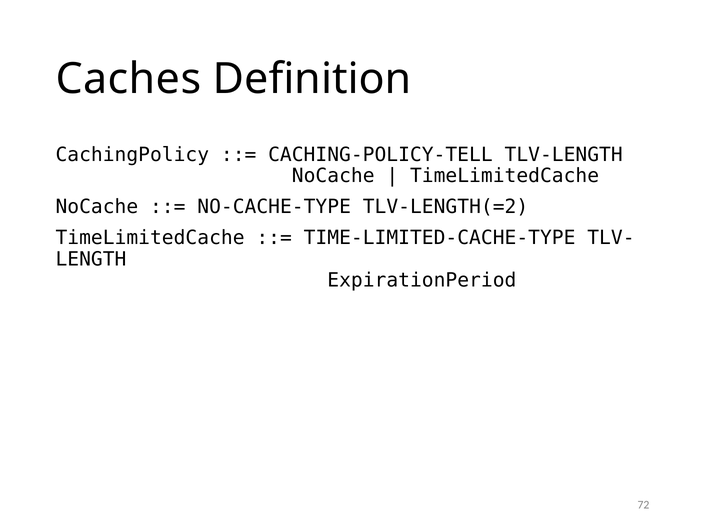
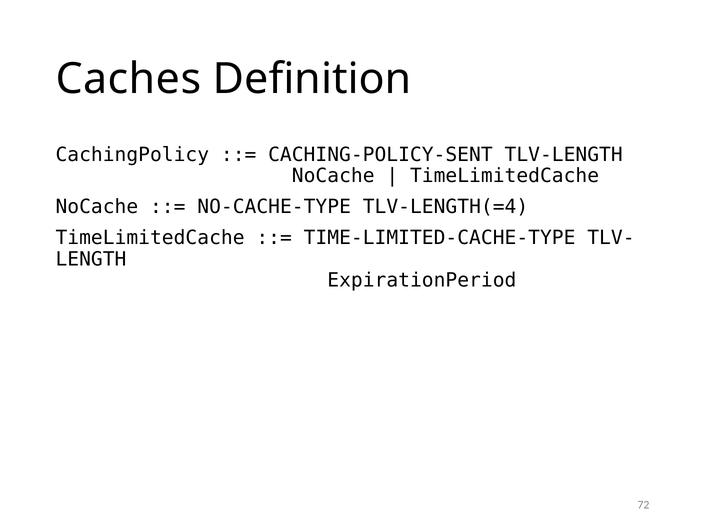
CACHING-POLICY-TELL: CACHING-POLICY-TELL -> CACHING-POLICY-SENT (380, 155)
TLV-LENGTH(=2: TLV-LENGTH(=2 -> TLV-LENGTH(=4 (445, 207)
